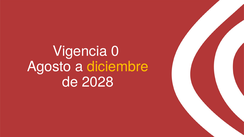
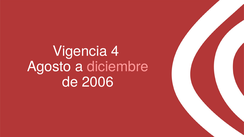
0: 0 -> 4 (115, 51)
diciembre colour: yellow -> pink (118, 67)
2028: 2028 -> 2006 (98, 82)
